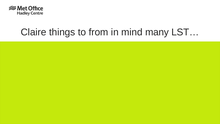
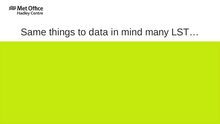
Claire: Claire -> Same (34, 32)
from: from -> data (98, 32)
